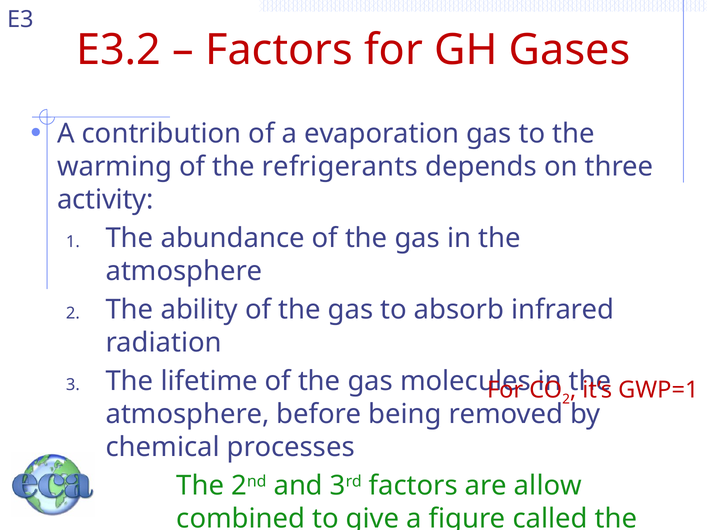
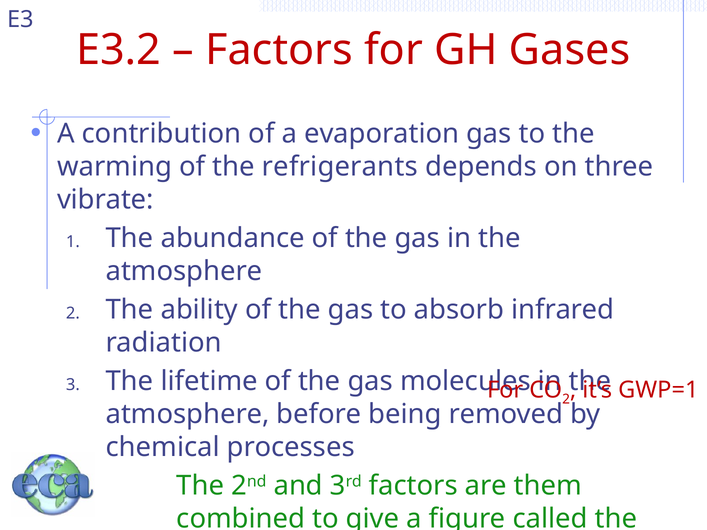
activity: activity -> vibrate (105, 200)
allow: allow -> them (548, 486)
